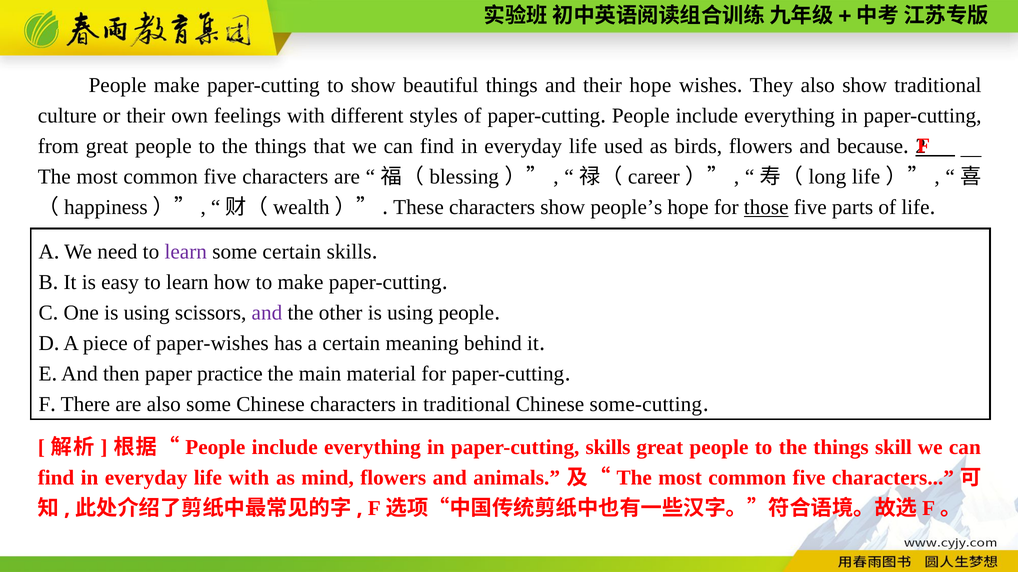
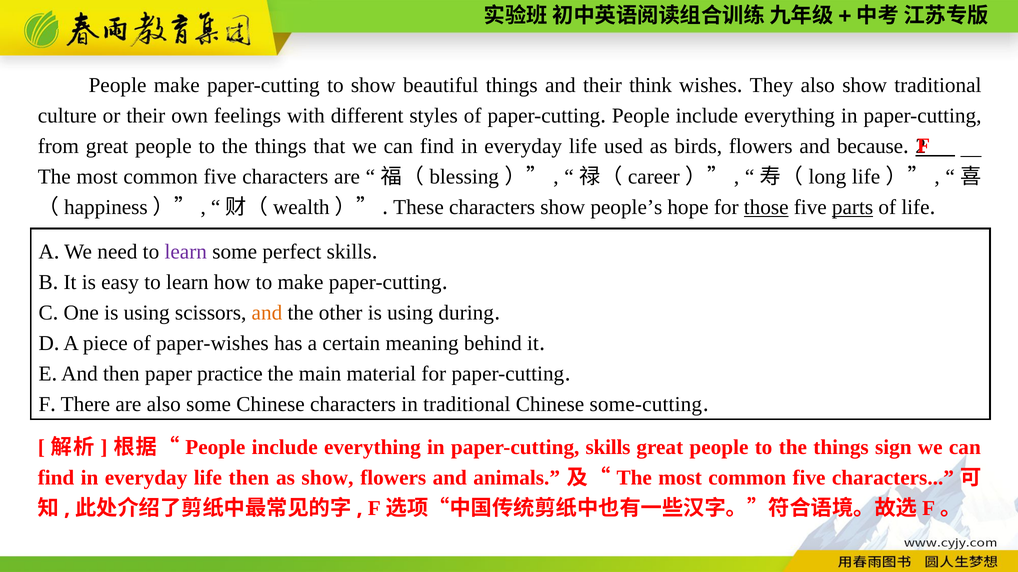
their hope: hope -> think (651, 85)
parts underline: none -> present (853, 208)
some certain: certain -> perfect (292, 252)
and colour: purple -> orange (267, 313)
using people: people -> during (466, 313)
skill: skill -> sign (893, 448)
life with: with -> then (249, 478)
as mind: mind -> show (327, 478)
